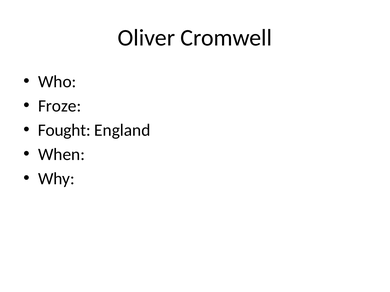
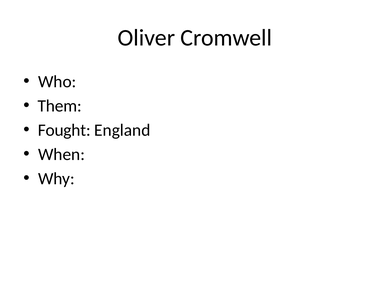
Froze: Froze -> Them (60, 106)
